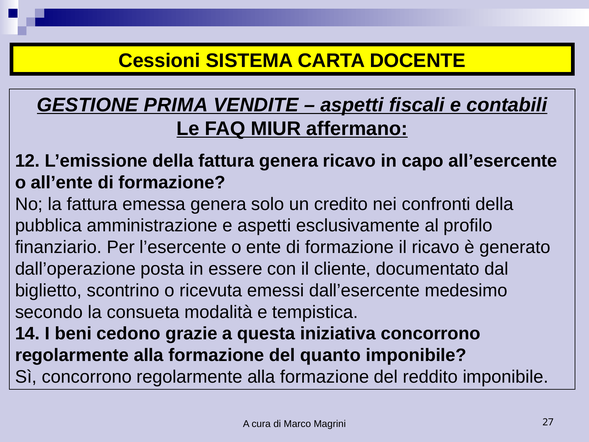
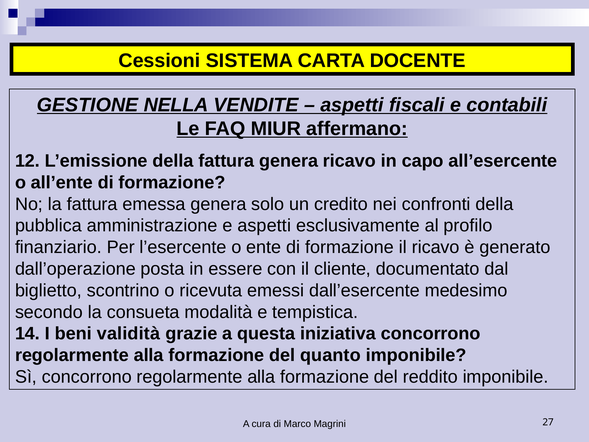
PRIMA: PRIMA -> NELLA (176, 105)
cedono: cedono -> validità (128, 333)
